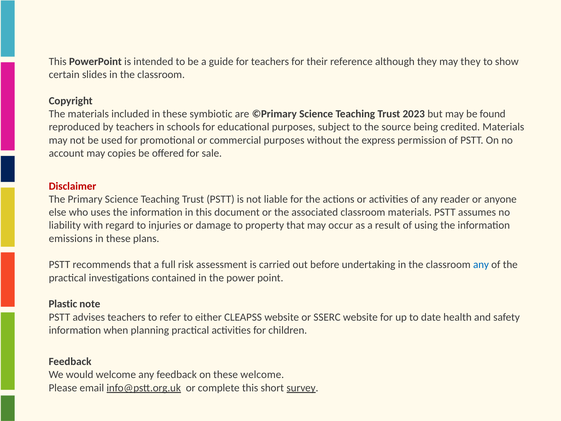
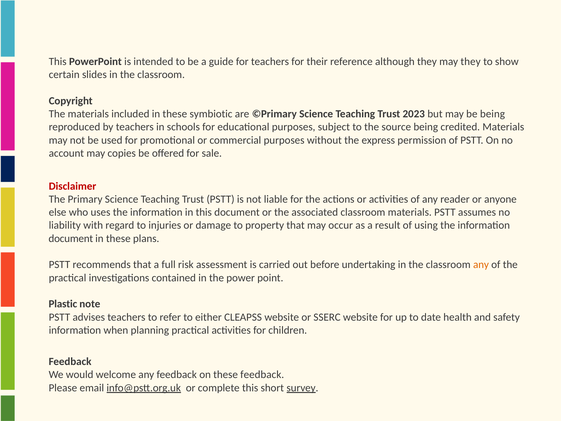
be found: found -> being (493, 114)
emissions: emissions -> document (71, 238)
any colour: blue -> orange (481, 265)
these welcome: welcome -> feedback (262, 374)
